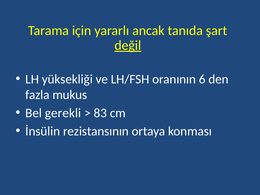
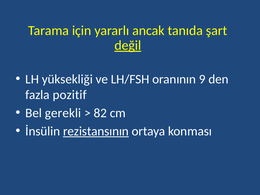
6: 6 -> 9 (202, 79)
mukus: mukus -> pozitif (70, 95)
83: 83 -> 82 (100, 113)
rezistansının underline: none -> present (96, 131)
